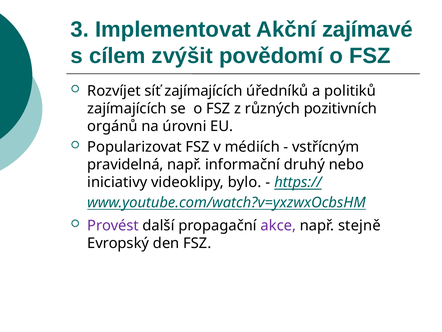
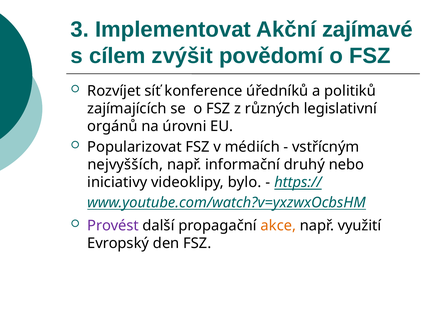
síť zajímajících: zajímajících -> konference (204, 91)
pozitivních: pozitivních -> legislativní (340, 108)
pravidelná: pravidelná -> nejvyšších (125, 164)
akce colour: purple -> orange (278, 225)
stejně: stejně -> využití (359, 225)
